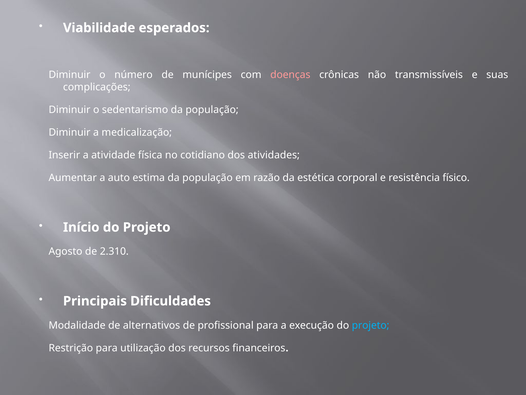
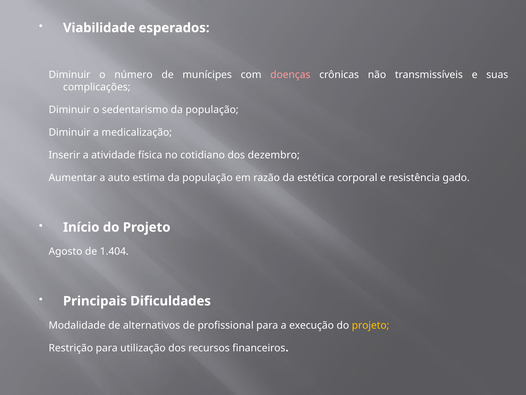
atividades: atividades -> dezembro (274, 155)
físico: físico -> gado (456, 178)
2.310: 2.310 -> 1.404 (114, 251)
projeto colour: light blue -> yellow (371, 325)
